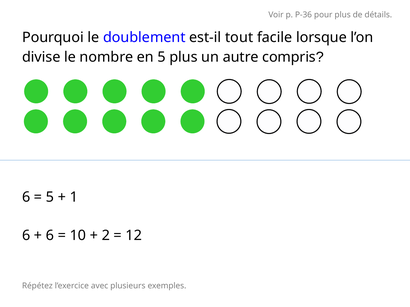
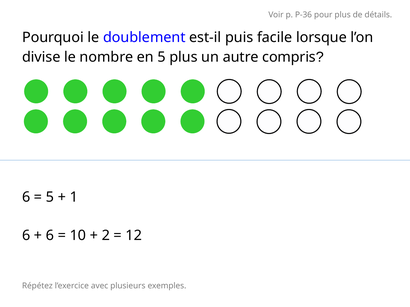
tout: tout -> puis (239, 37)
